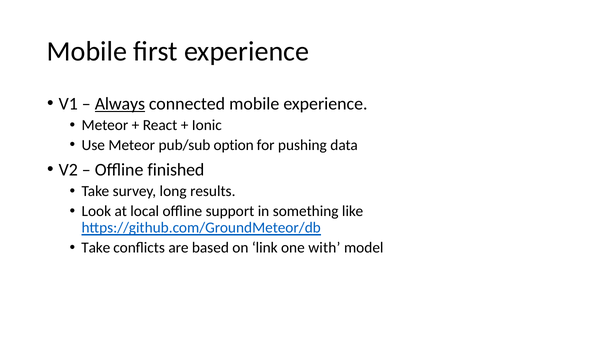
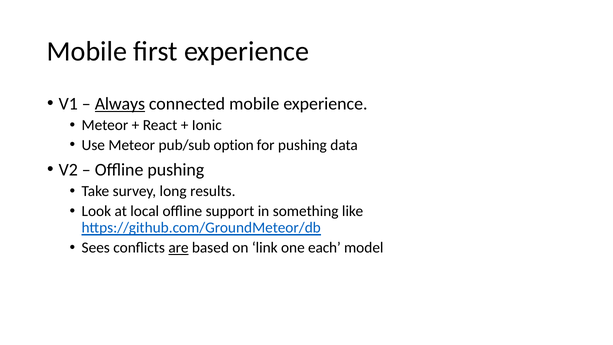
Offline finished: finished -> pushing (176, 170)
Take: Take -> Sees (96, 248)
are underline: none -> present (178, 248)
with: with -> each (324, 248)
